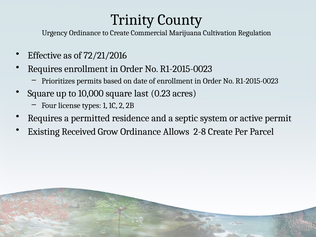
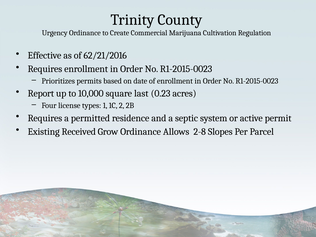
72/21/2016: 72/21/2016 -> 62/21/2016 (105, 55)
Square: Square -> Report (41, 94)
2-8 Create: Create -> Slopes (220, 132)
